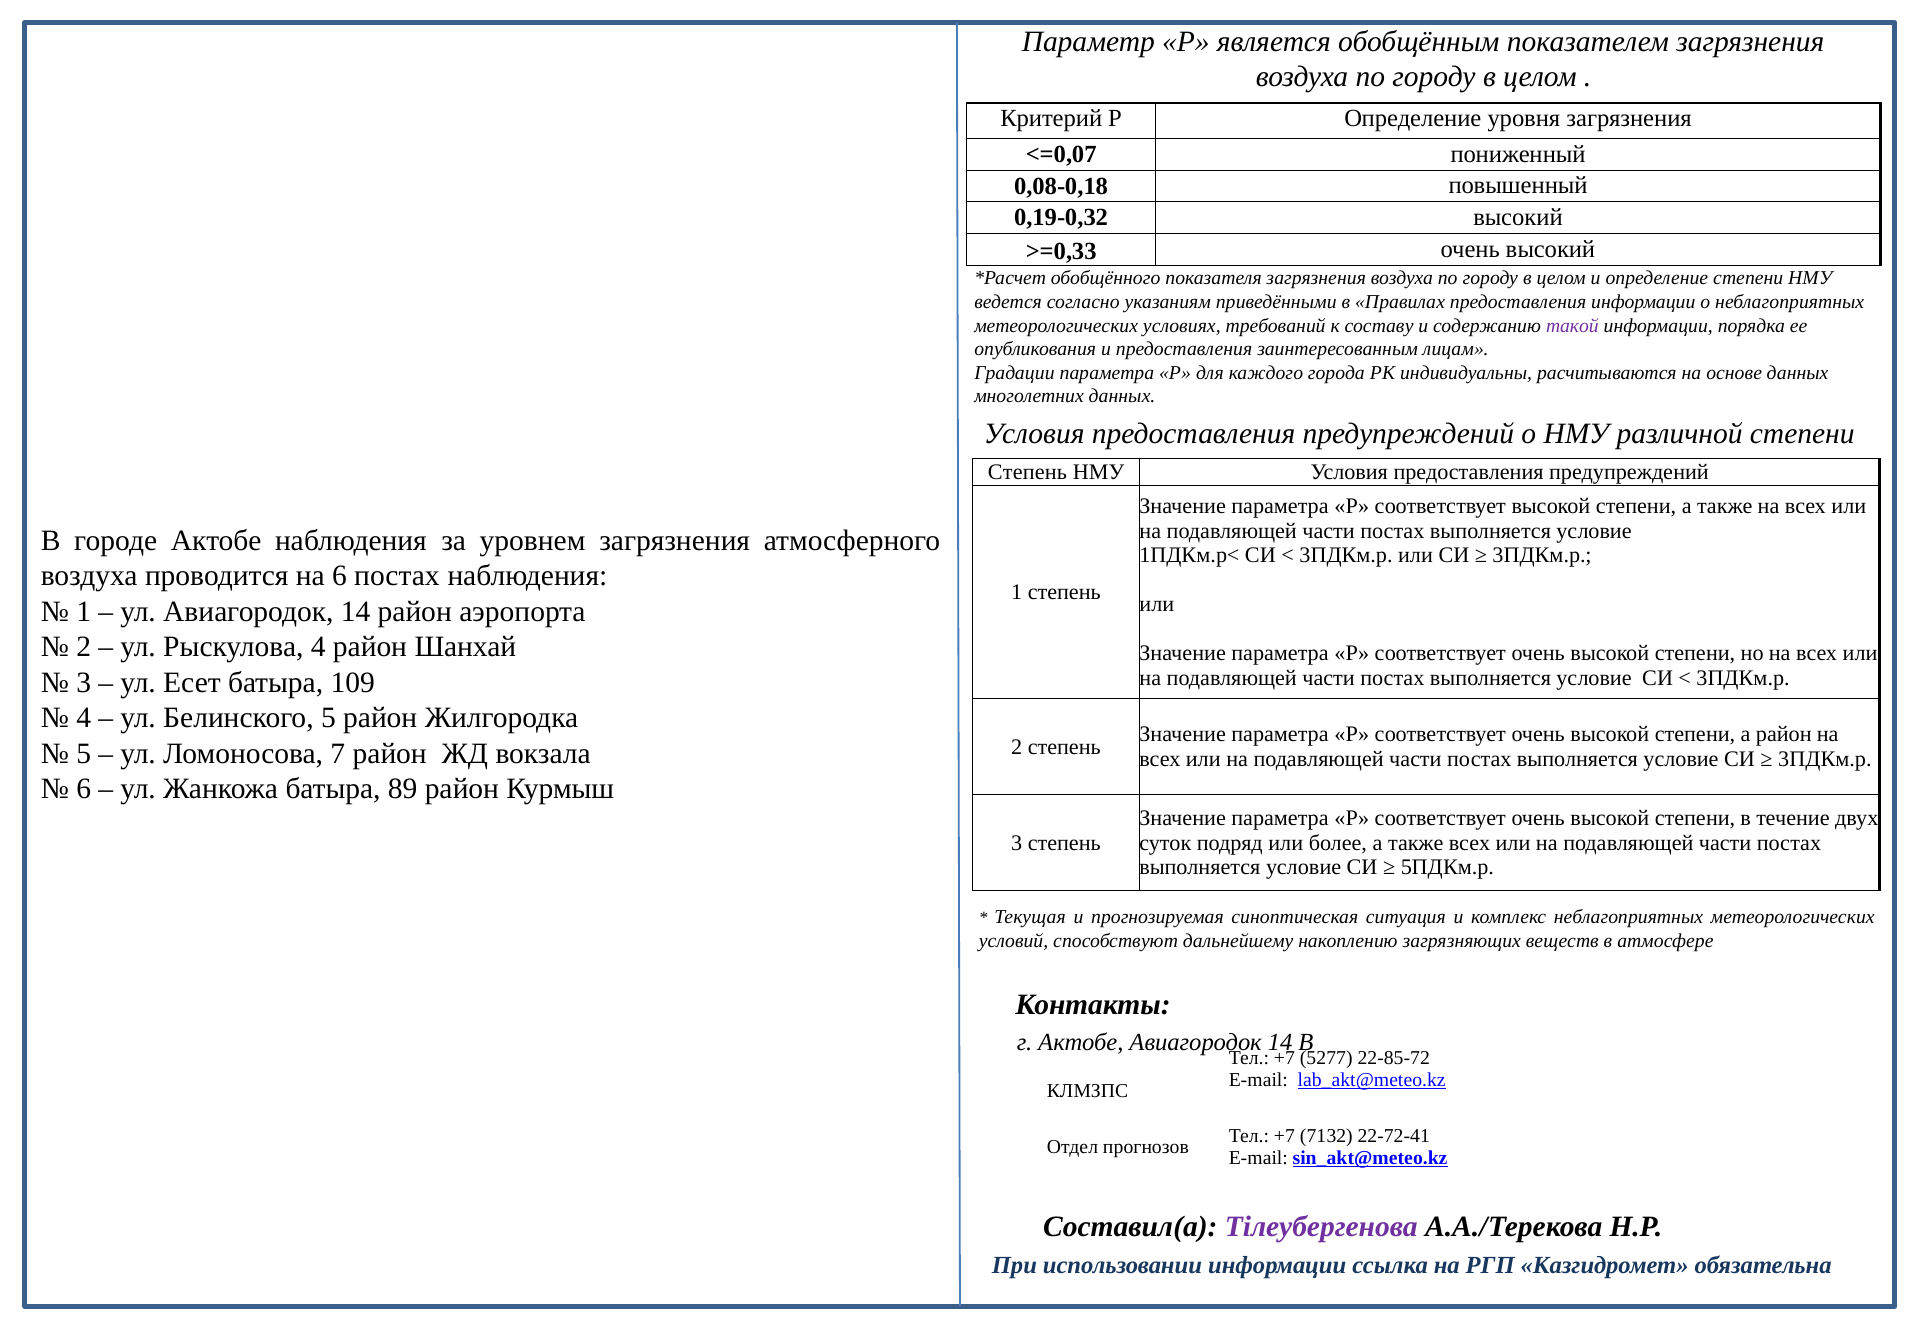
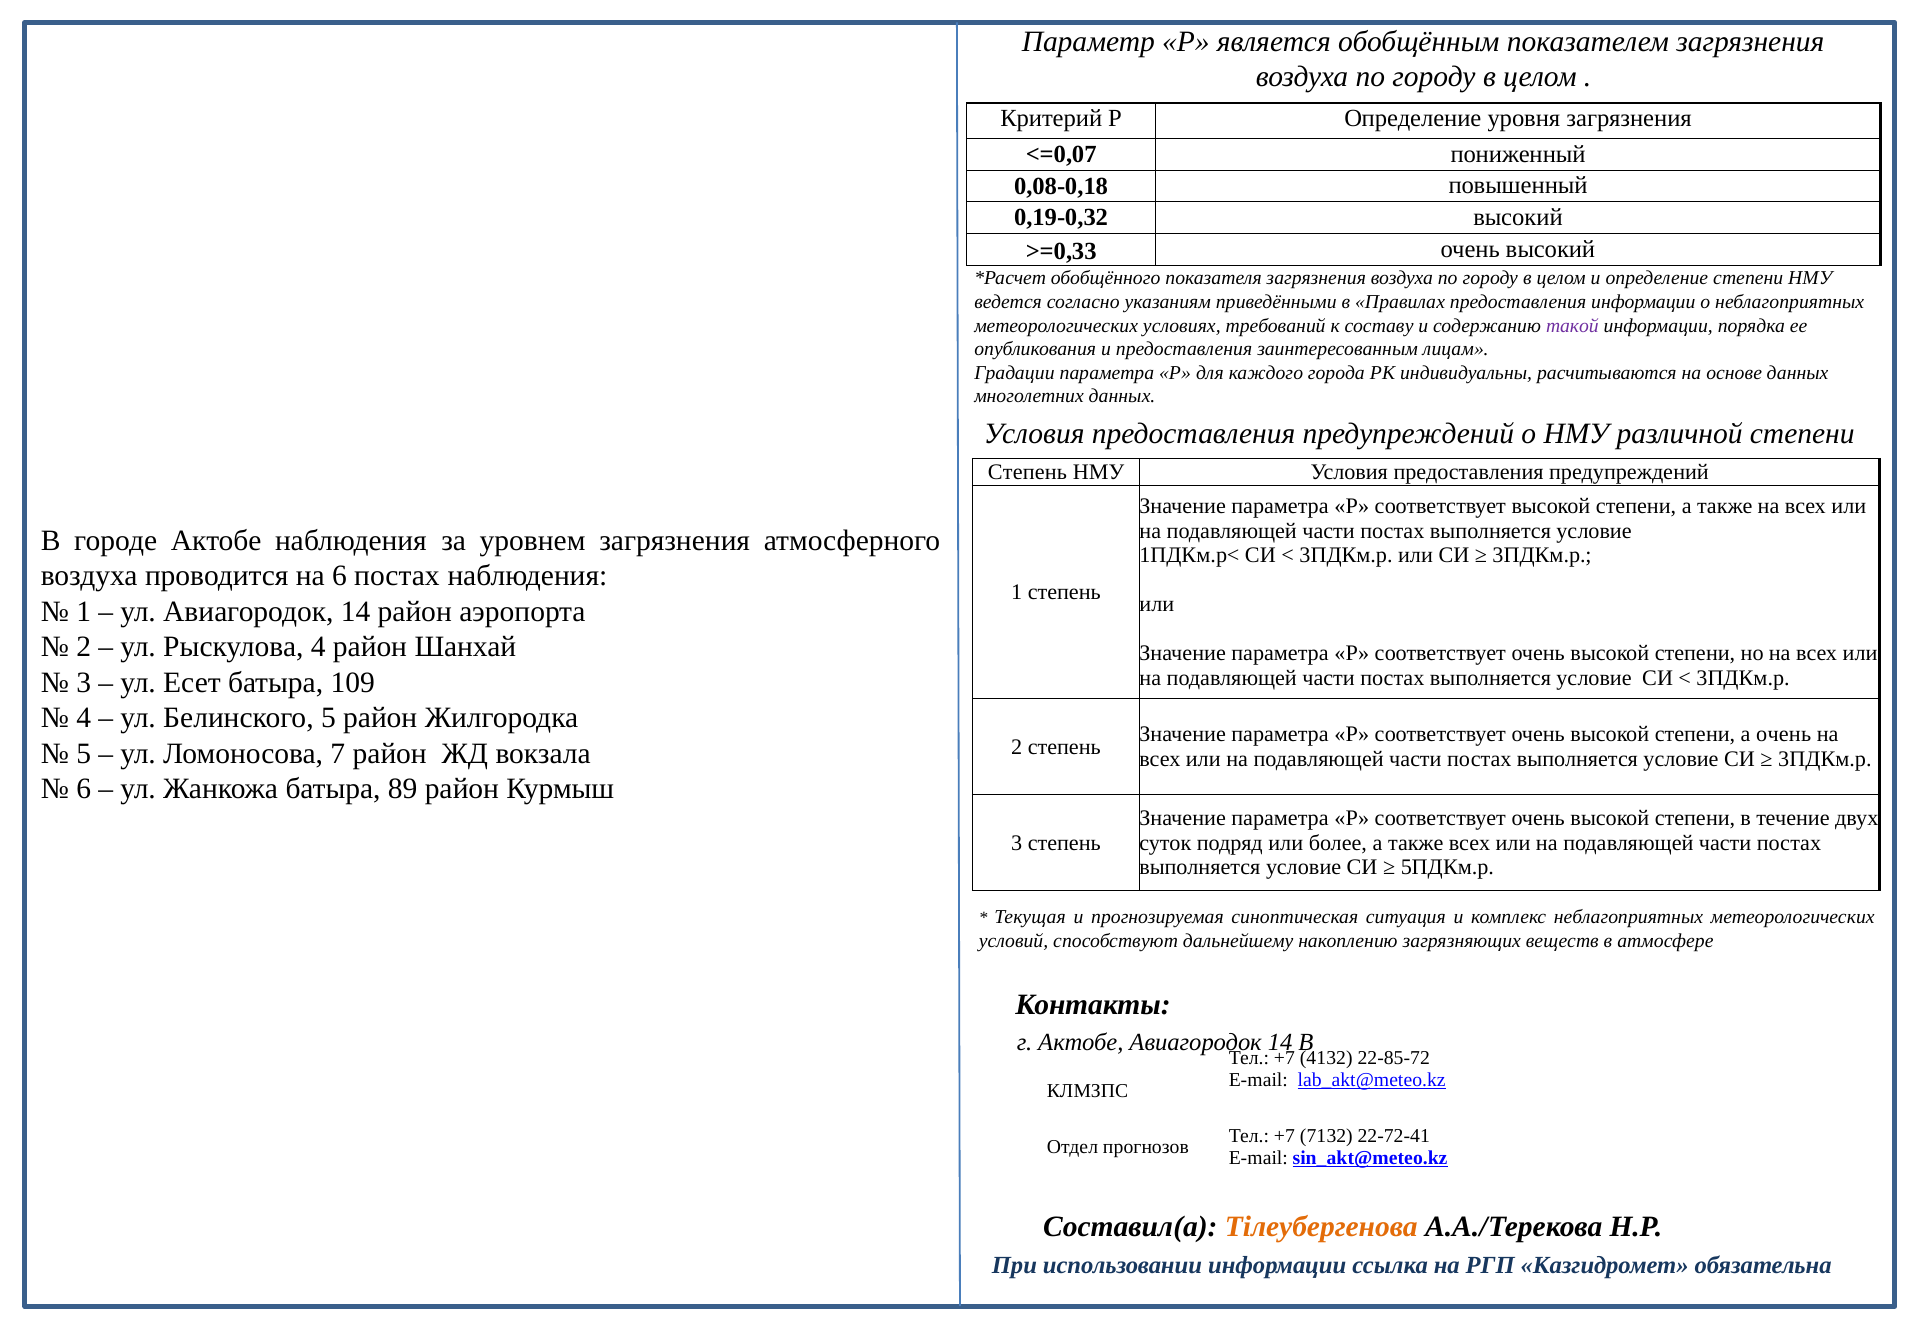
а район: район -> очень (1784, 735)
5277: 5277 -> 4132 (1326, 1058)
Тілеубергенова colour: purple -> orange (1321, 1227)
